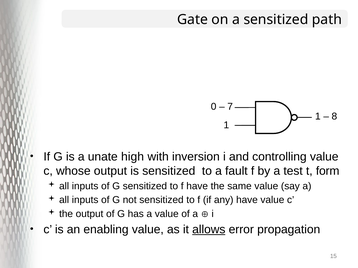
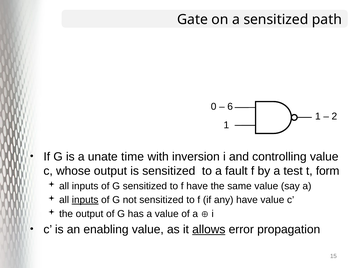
7: 7 -> 6 (230, 107)
8: 8 -> 2 (334, 117)
high: high -> time (133, 157)
inputs underline: none -> present (85, 200)
